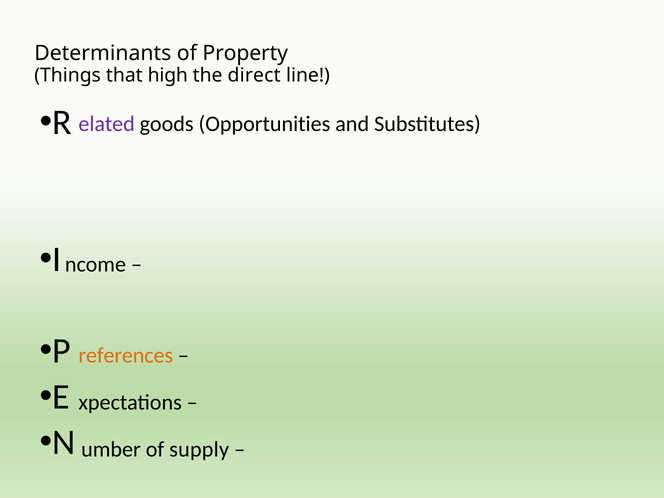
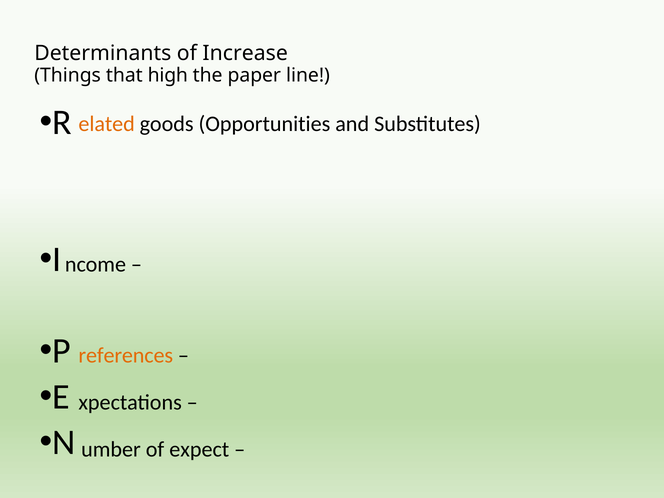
Property: Property -> Increase (245, 53)
direct: direct -> paper (254, 75)
elated colour: purple -> orange (107, 124)
supply: supply -> expect (199, 450)
